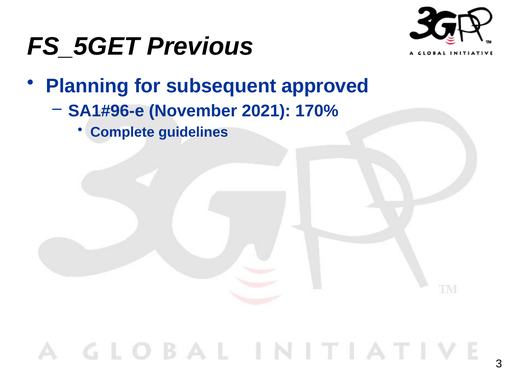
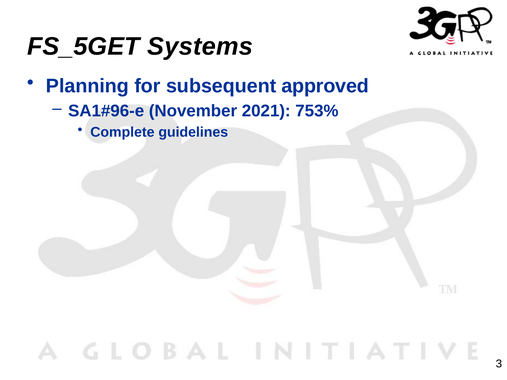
Previous: Previous -> Systems (200, 46)
170%: 170% -> 753% (317, 111)
